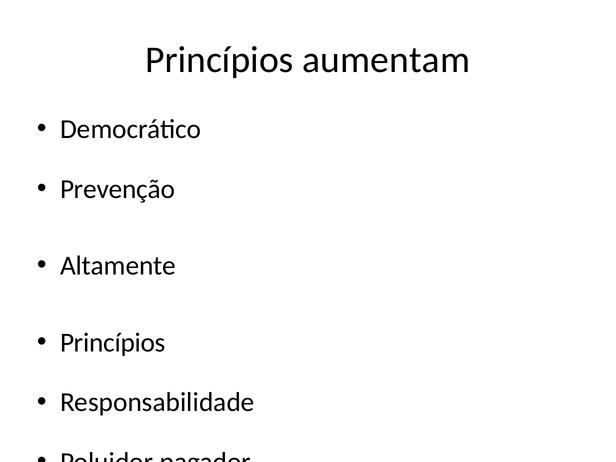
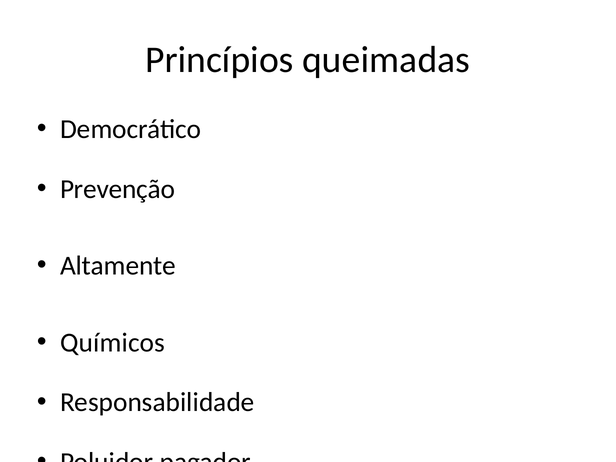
aumentam: aumentam -> queimadas (386, 60)
Princípios: Princípios -> Químicos (113, 342)
